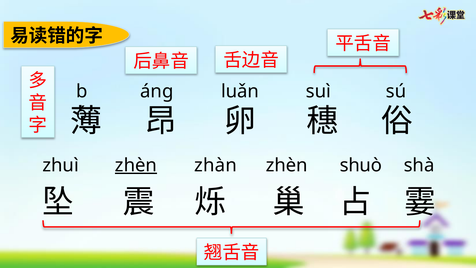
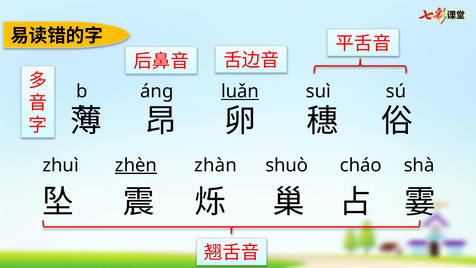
luǎn underline: none -> present (240, 91)
zhèn: zhèn -> shuò (287, 165)
shuò: shuò -> cháo (361, 165)
